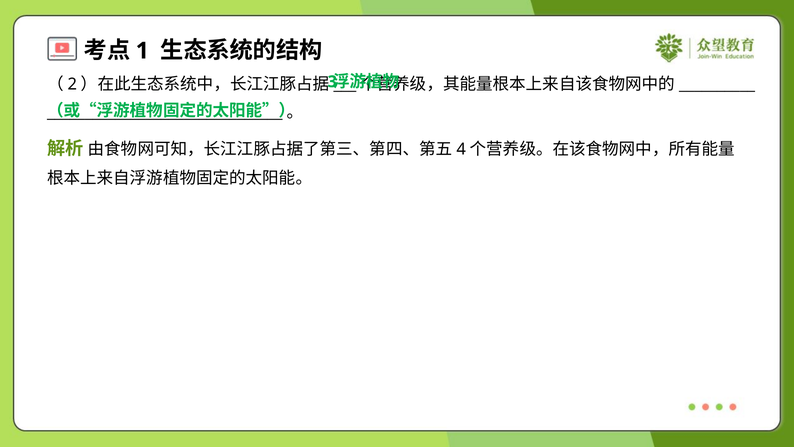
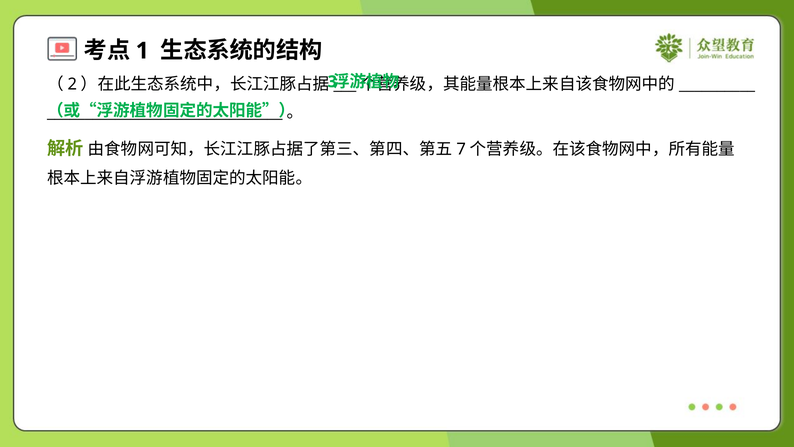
4: 4 -> 7 (461, 149)
